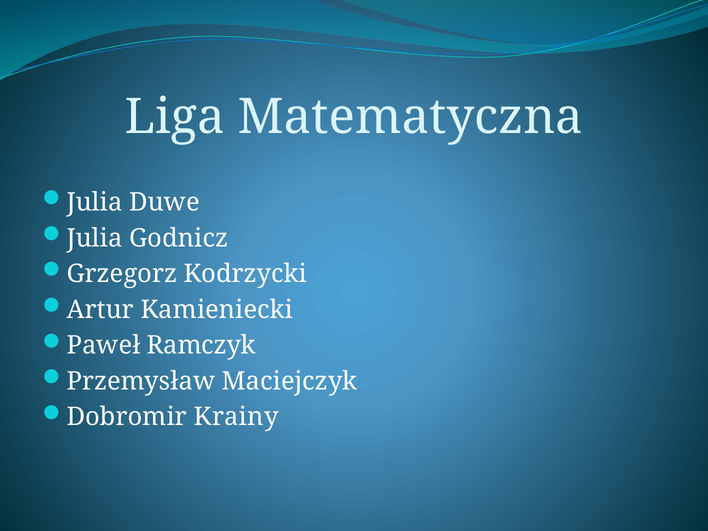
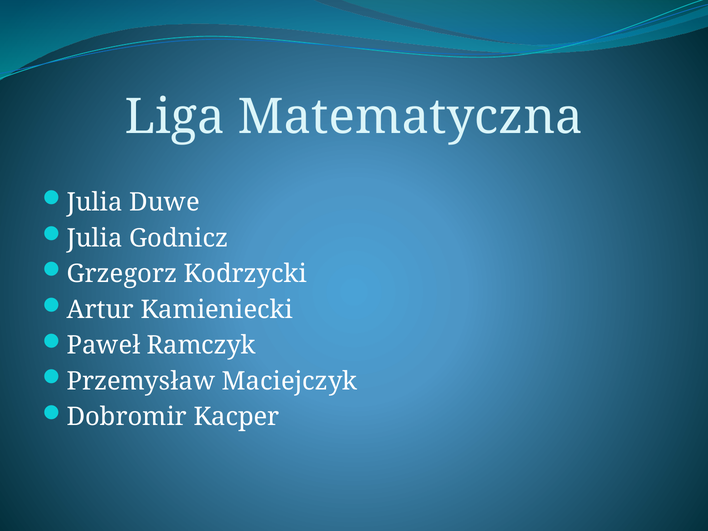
Krainy: Krainy -> Kacper (236, 417)
